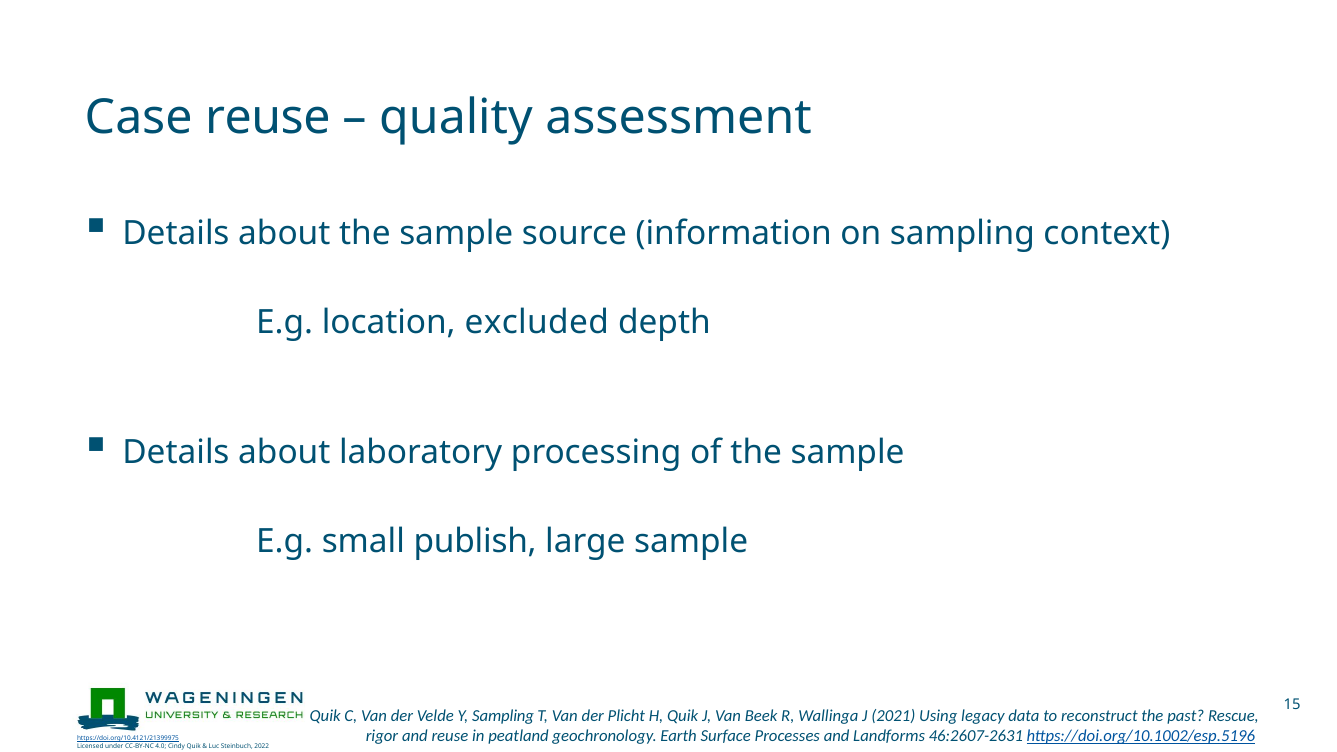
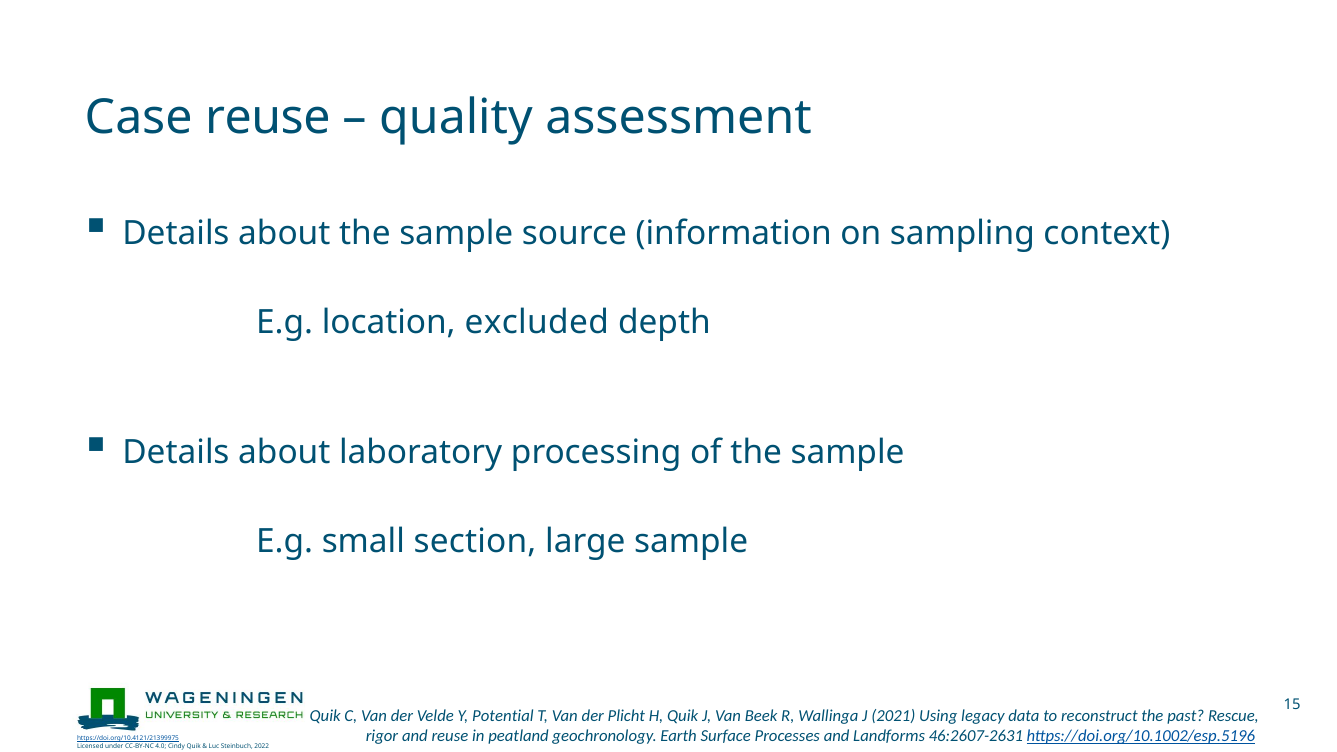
publish: publish -> section (475, 542)
Y Sampling: Sampling -> Potential (503, 716)
